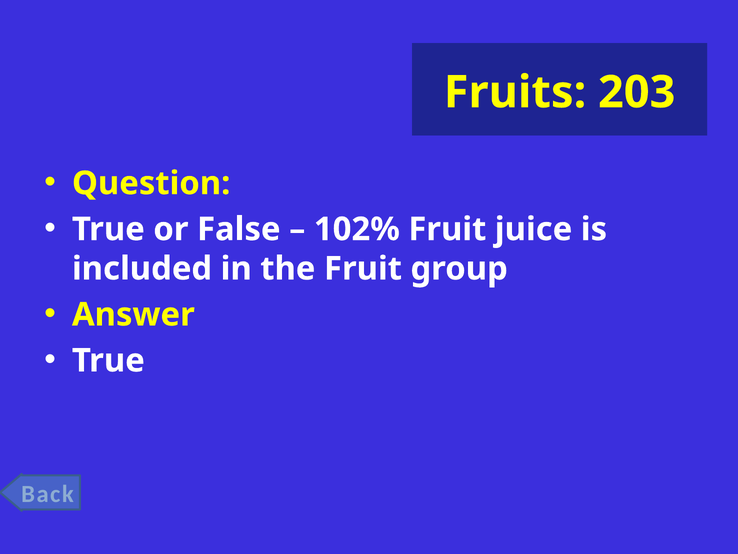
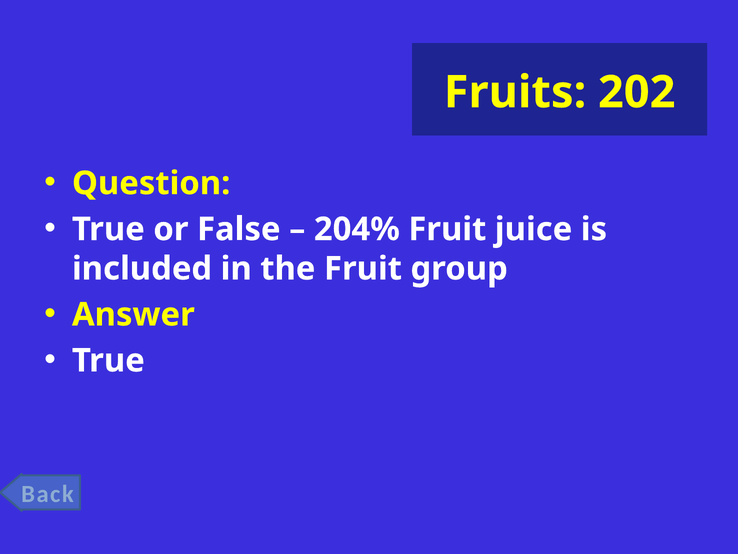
203: 203 -> 202 (637, 92)
102%: 102% -> 204% (357, 229)
